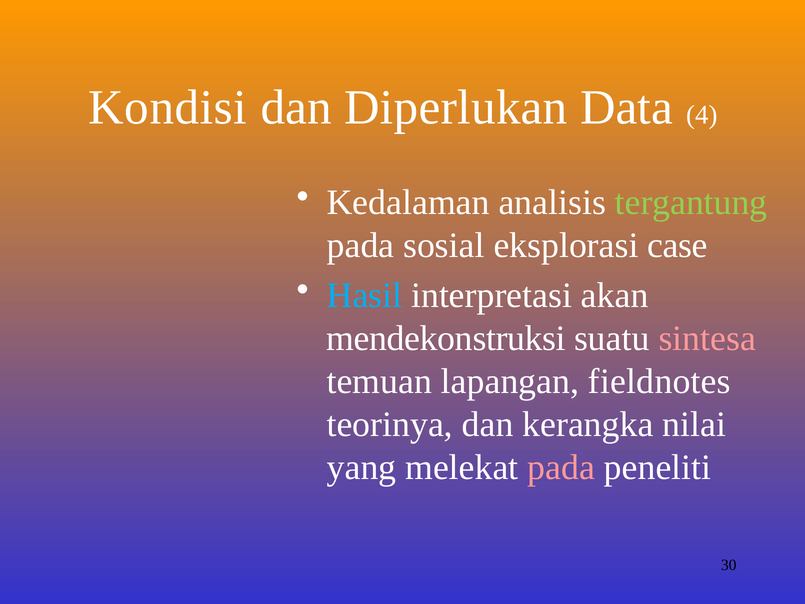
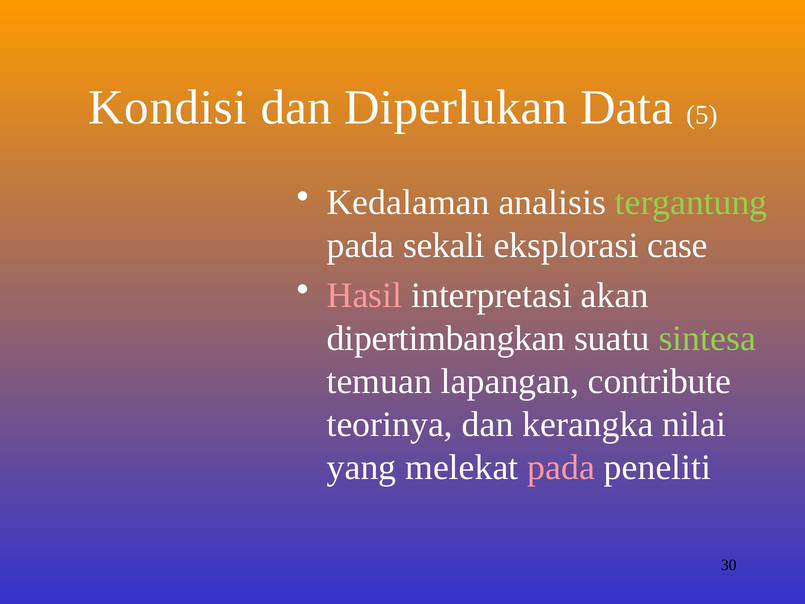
4: 4 -> 5 (702, 115)
sosial: sosial -> sekali (444, 245)
Hasil colour: light blue -> pink (364, 295)
mendekonstruksi: mendekonstruksi -> dipertimbangkan (446, 338)
sintesa colour: pink -> light green (707, 338)
fieldnotes: fieldnotes -> contribute (660, 381)
